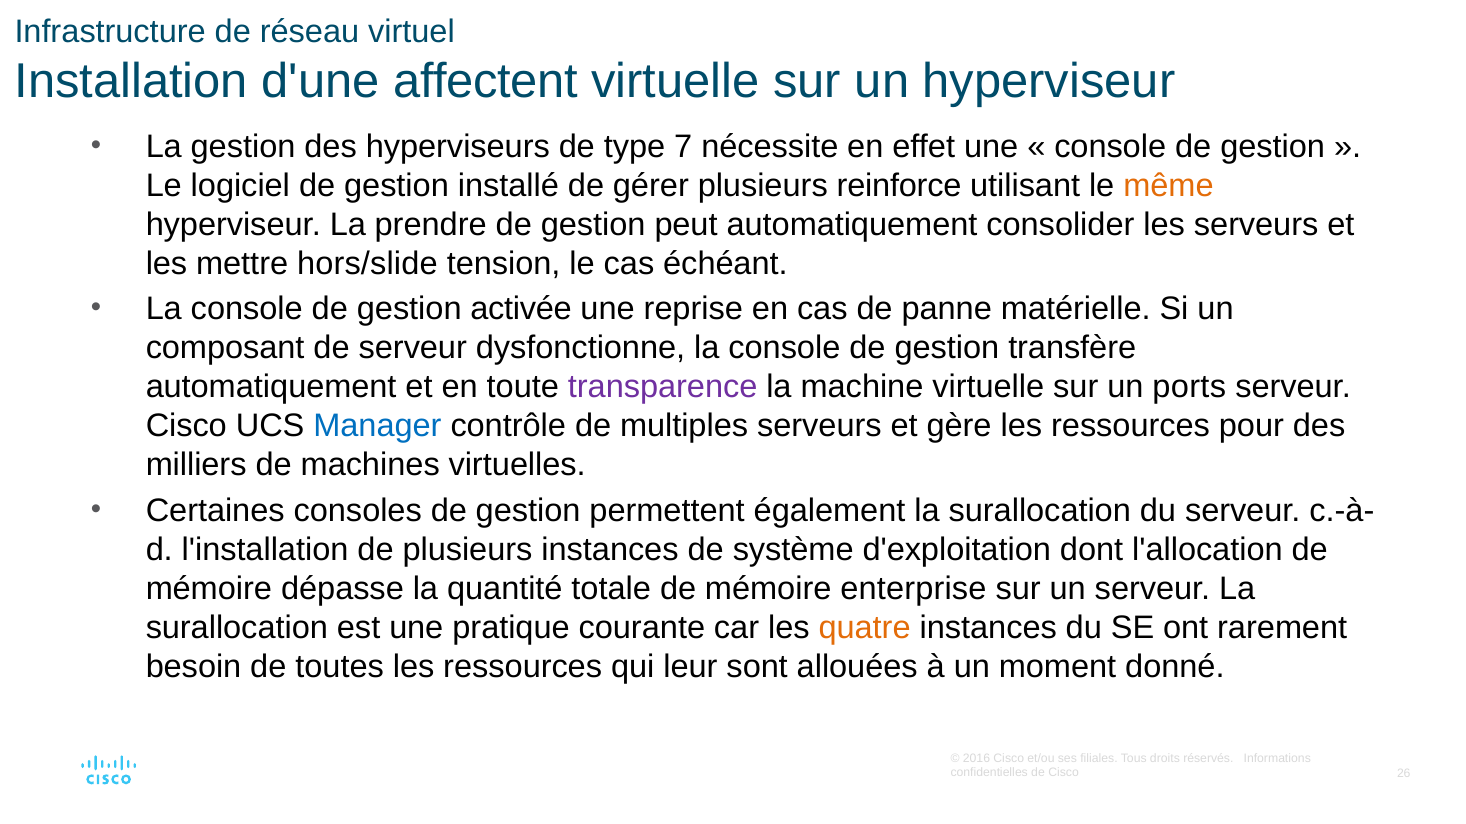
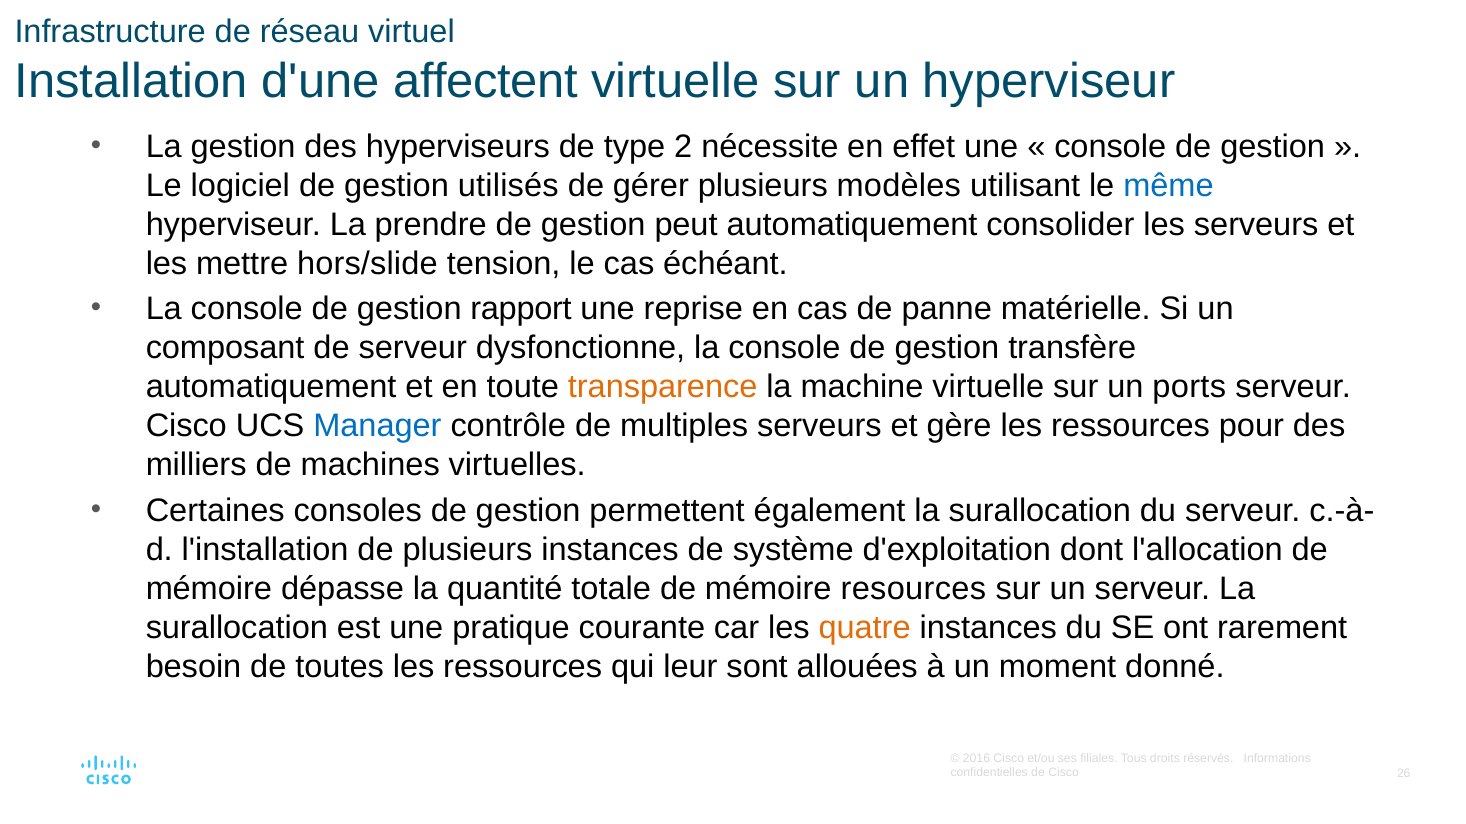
7: 7 -> 2 (683, 146)
installé: installé -> utilisés (508, 186)
reinforce: reinforce -> modèles (899, 186)
même colour: orange -> blue (1168, 186)
activée: activée -> rapport (521, 309)
transparence colour: purple -> orange (663, 387)
enterprise: enterprise -> resources (913, 589)
